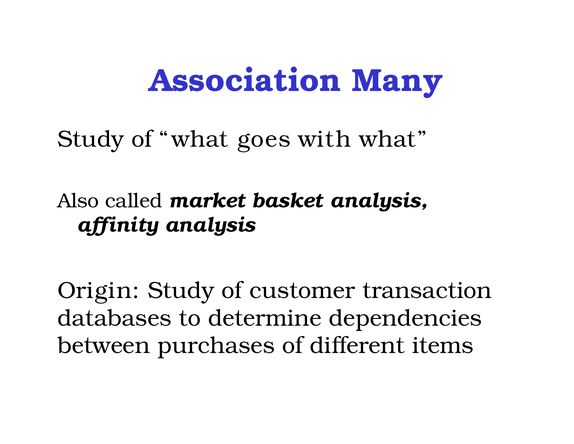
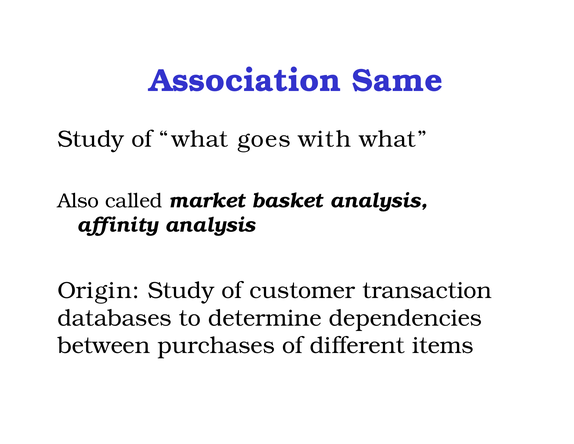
Many: Many -> Same (397, 81)
